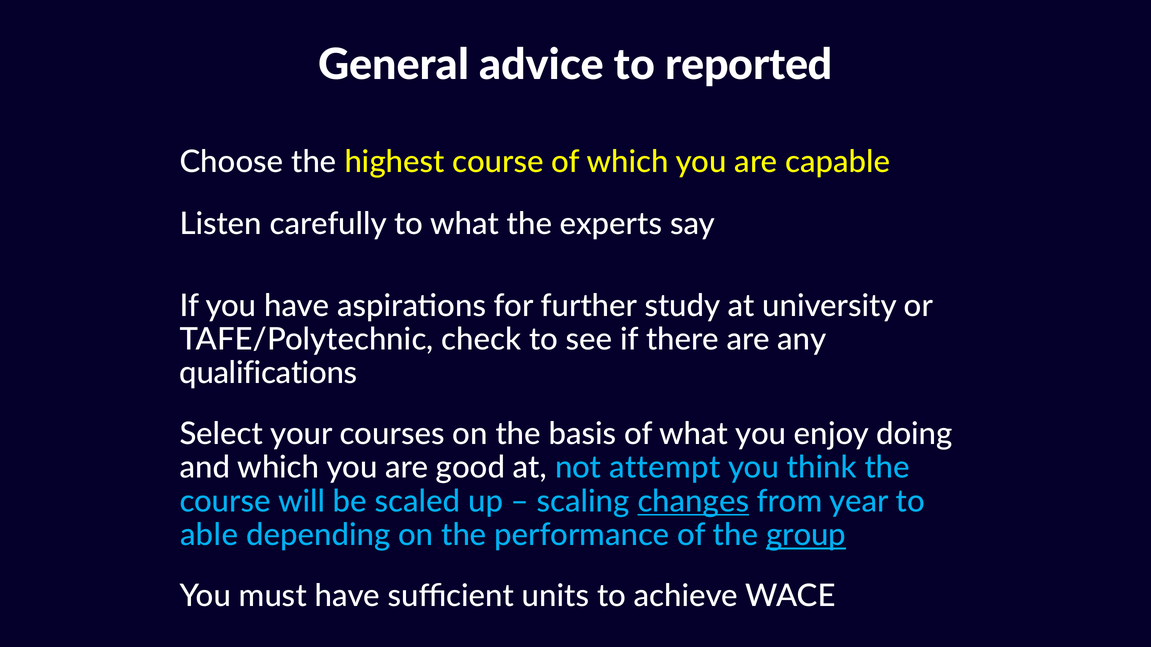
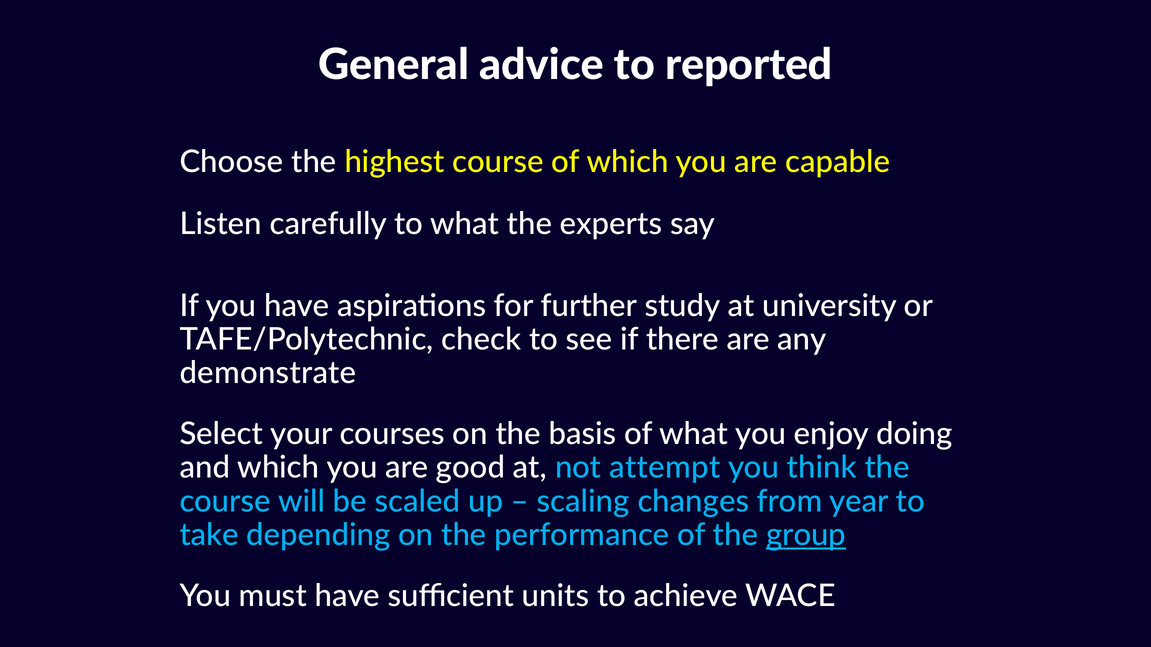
qualifications: qualifications -> demonstrate (268, 373)
changes underline: present -> none (693, 502)
able: able -> take (209, 535)
